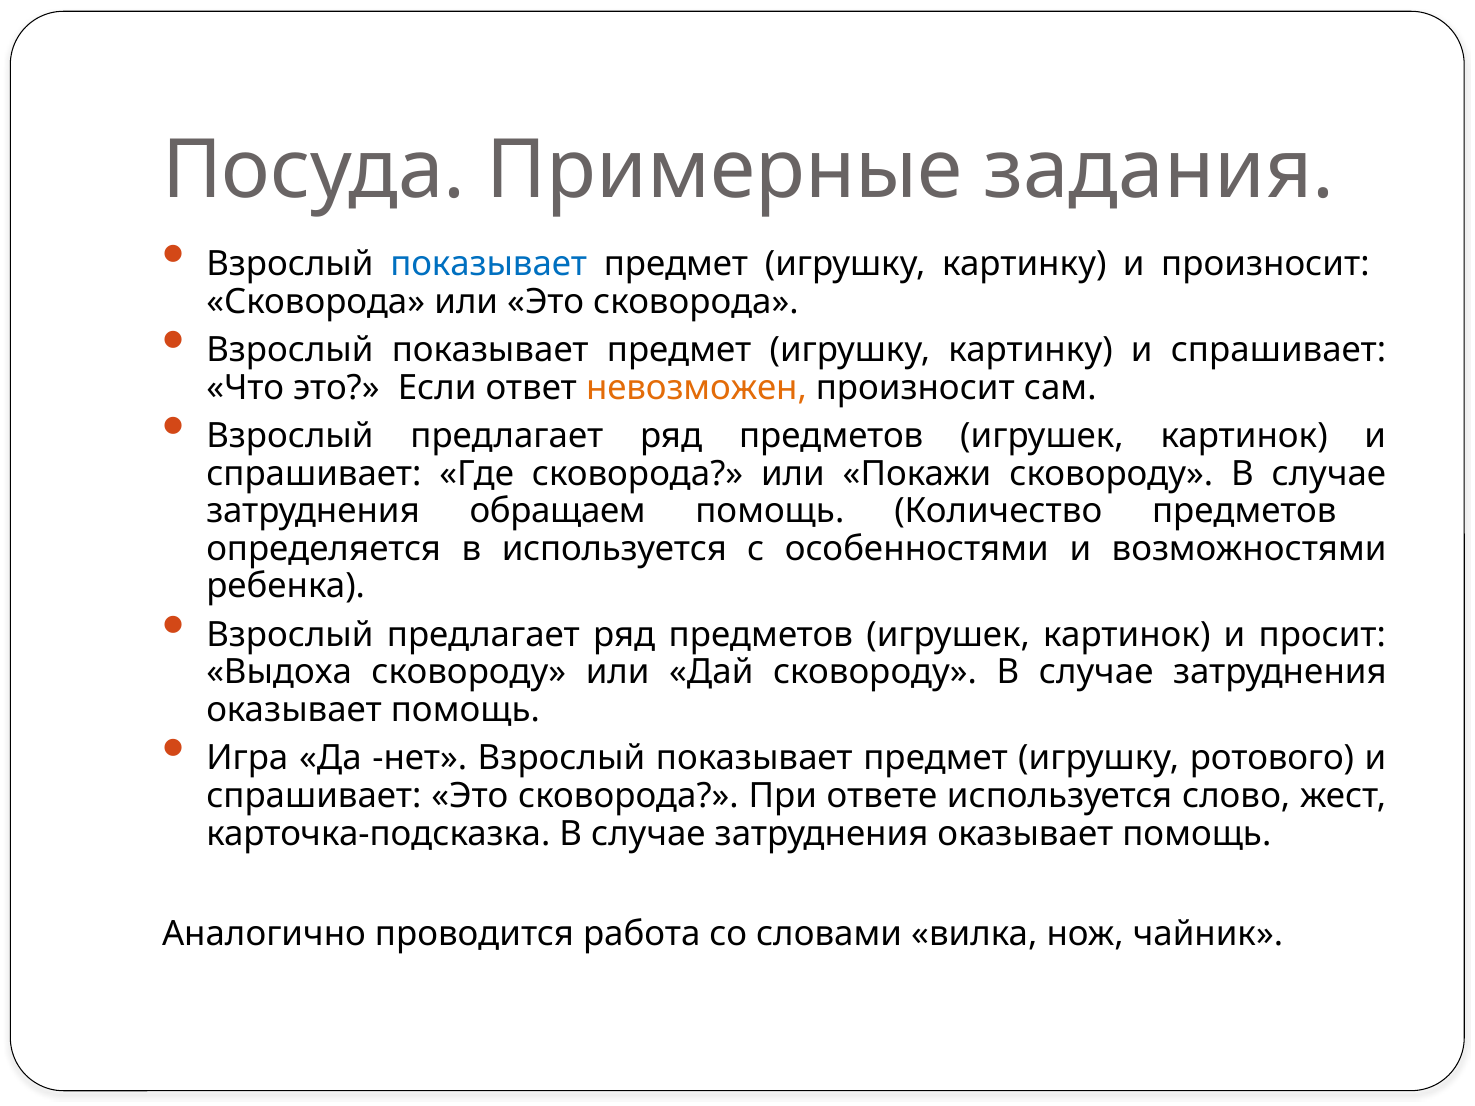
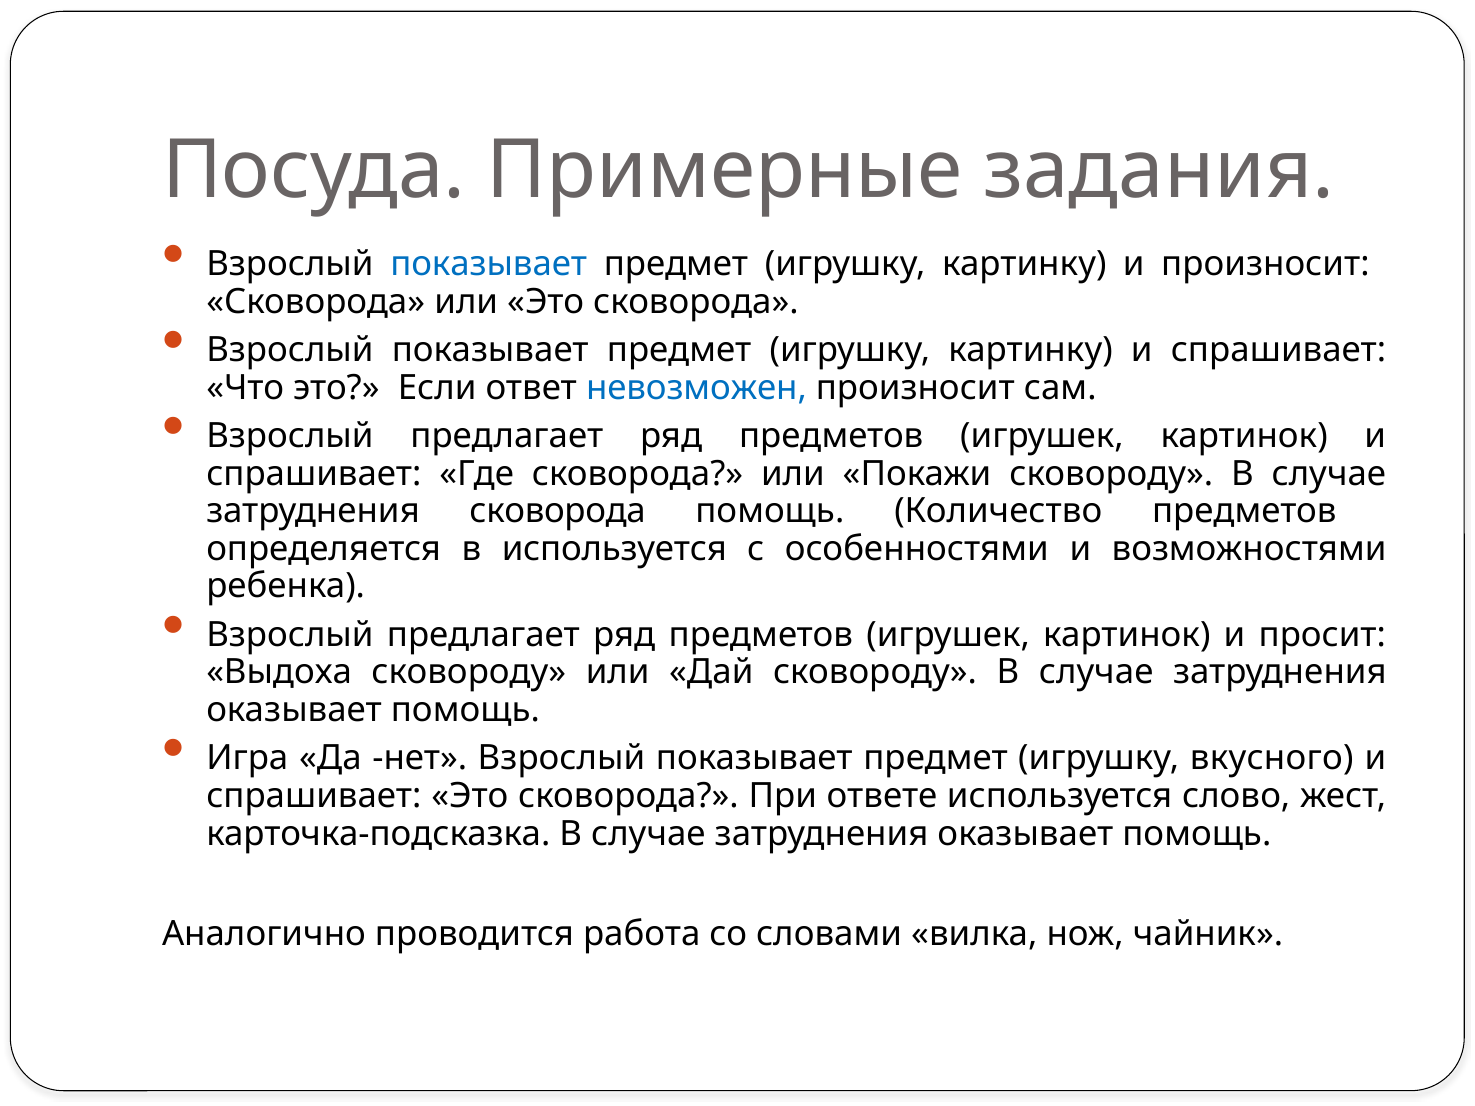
невозможен colour: orange -> blue (696, 388)
затруднения обращаем: обращаем -> сковорода (558, 511)
ротового: ротового -> вкусного (1272, 758)
